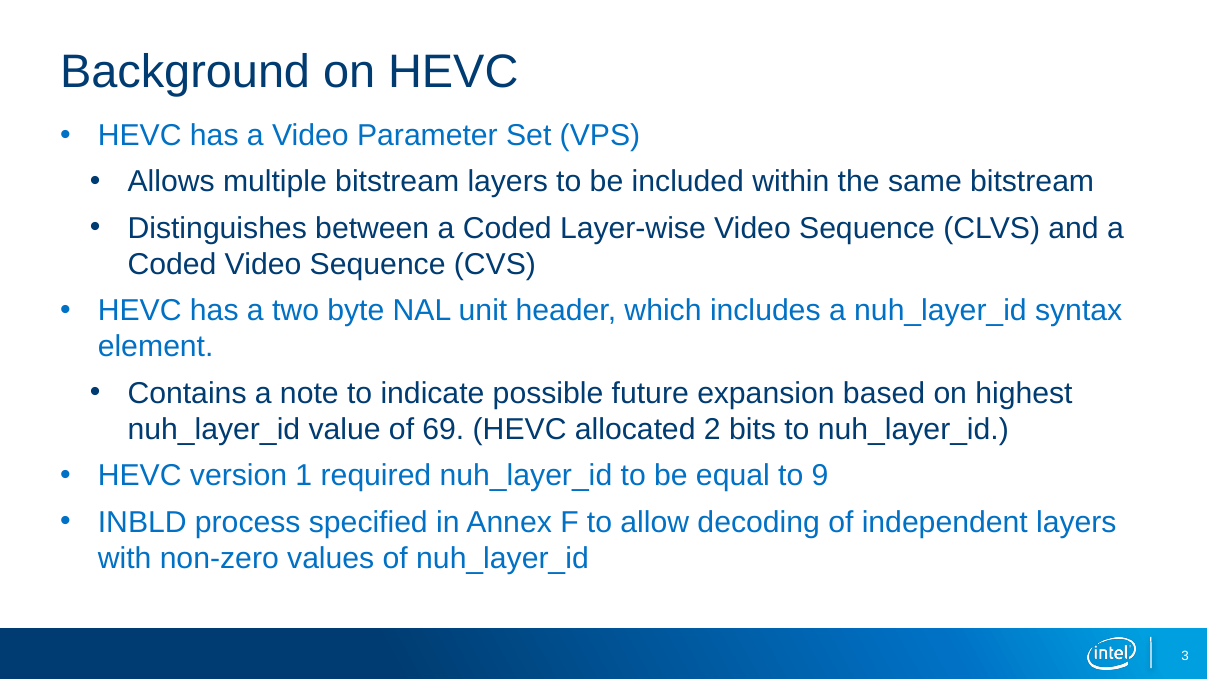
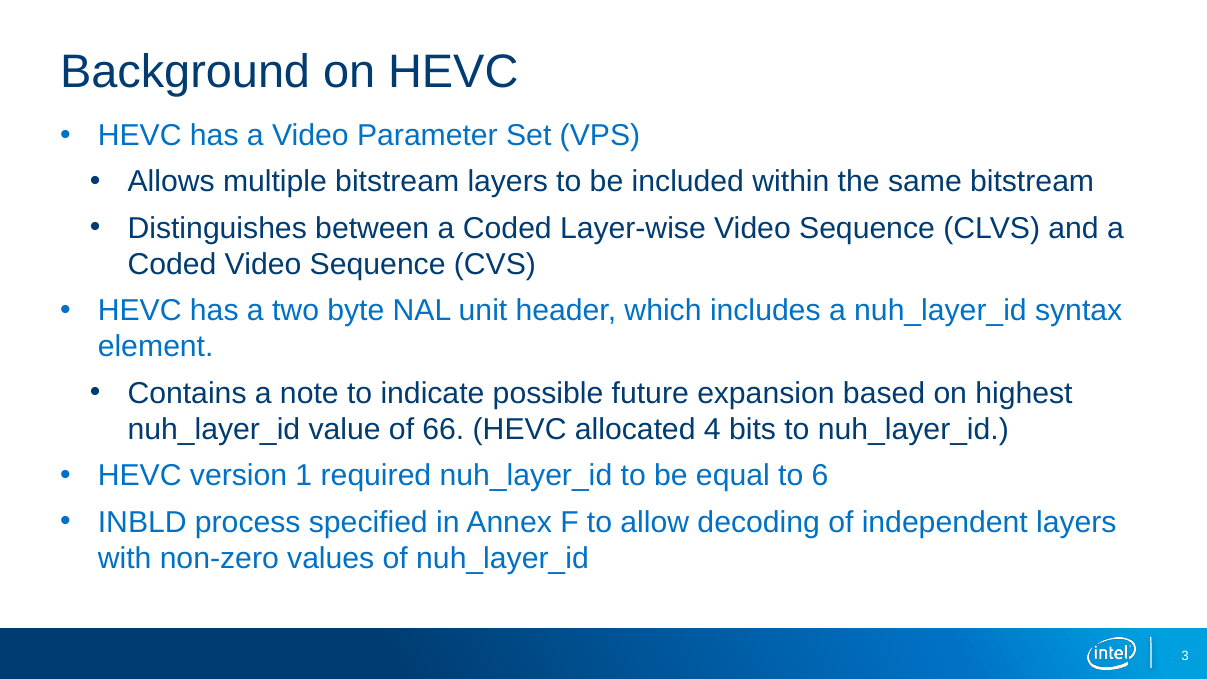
69: 69 -> 66 (443, 430)
2: 2 -> 4 (712, 430)
9: 9 -> 6 (820, 476)
